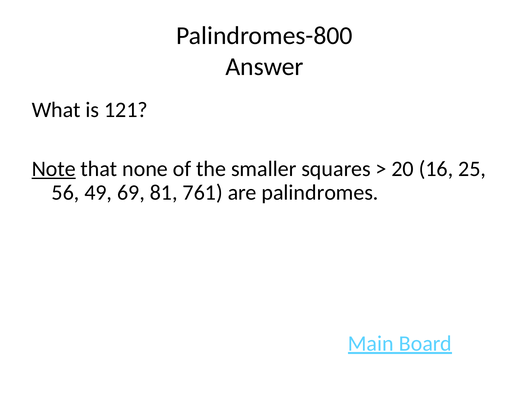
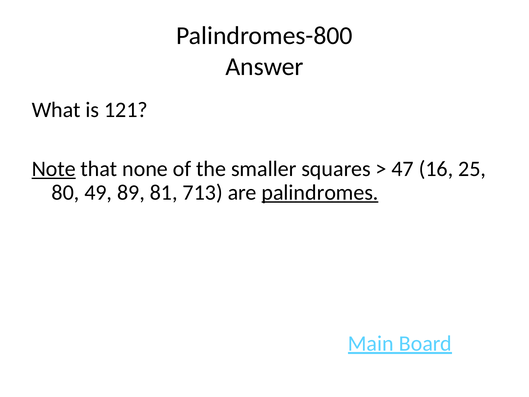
20: 20 -> 47 (403, 169)
56: 56 -> 80 (65, 192)
69: 69 -> 89 (131, 192)
761: 761 -> 713 (203, 192)
palindromes underline: none -> present (320, 192)
